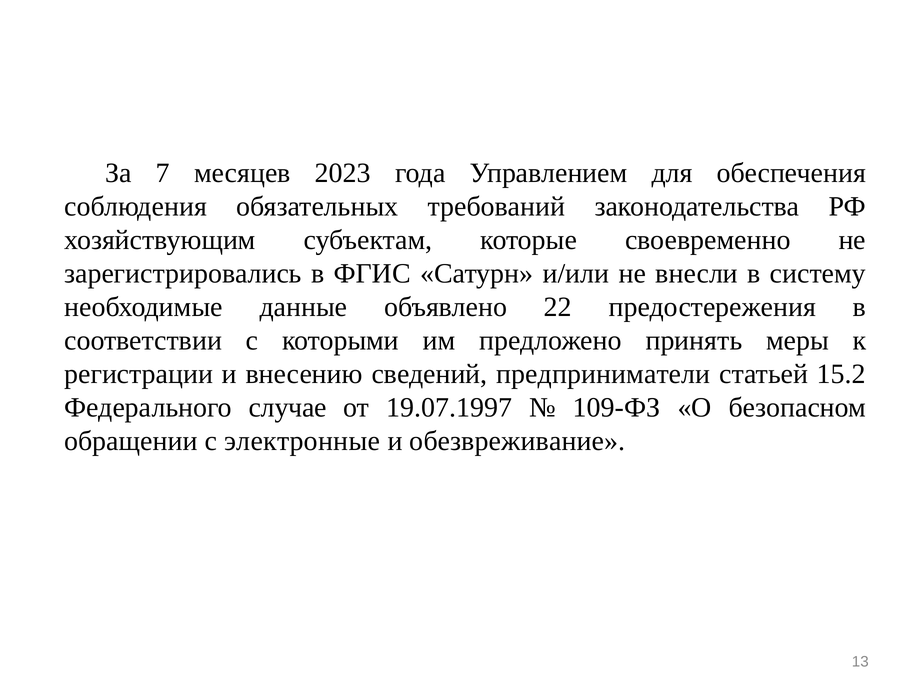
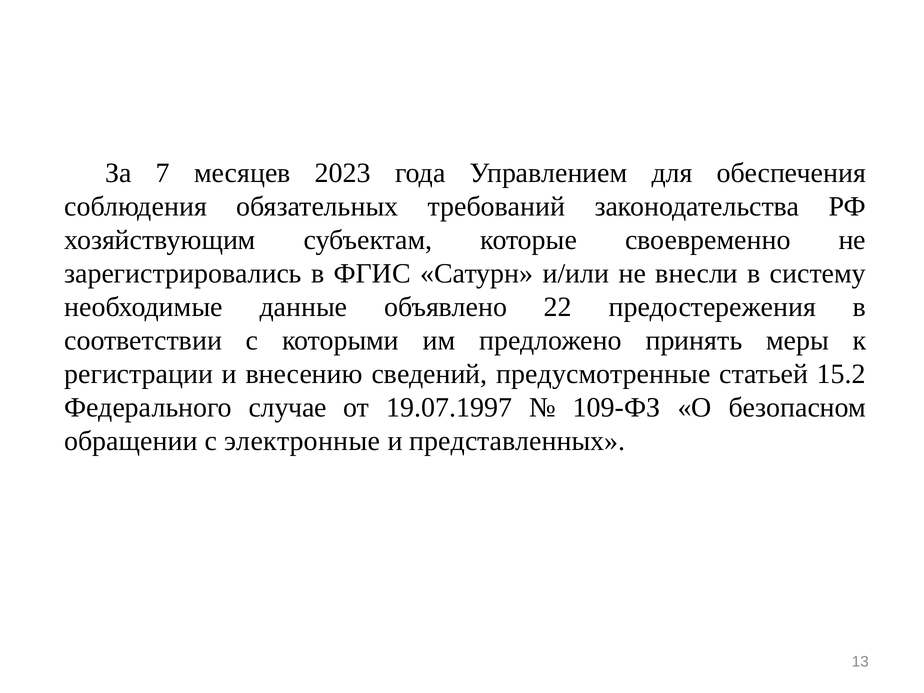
предприниматели: предприниматели -> предусмотренные (603, 374)
обезвреживание: обезвреживание -> представленных (517, 441)
